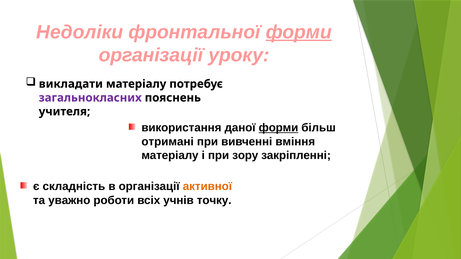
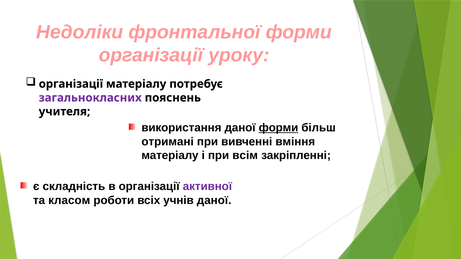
форми underline: present -> none (299, 32)
викладати: викладати -> організації (71, 84)
зору: зору -> всім (245, 156)
активної colour: orange -> purple (207, 187)
уважно: уважно -> класом (69, 200)
учнів точку: точку -> даної (214, 200)
